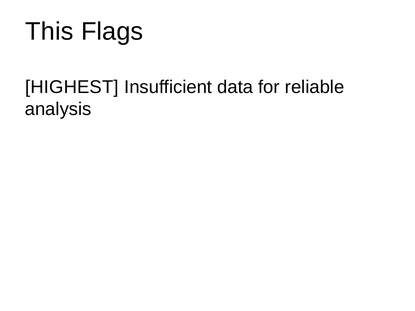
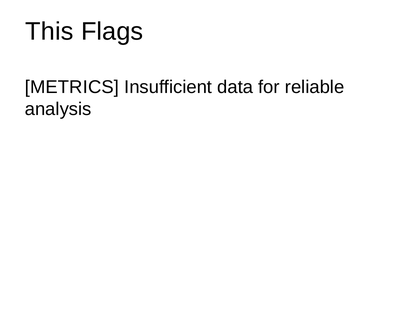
HIGHEST: HIGHEST -> METRICS (72, 87)
